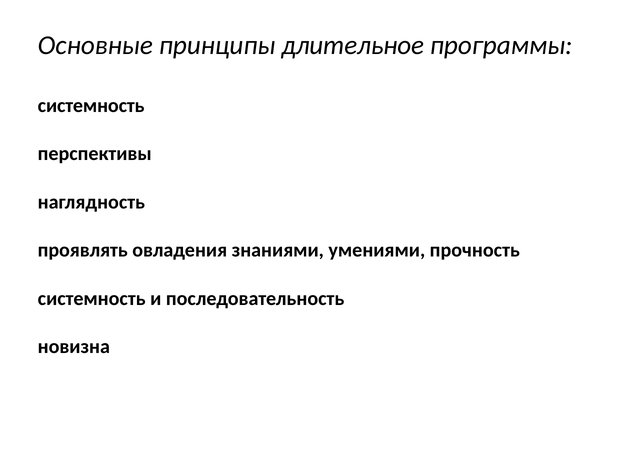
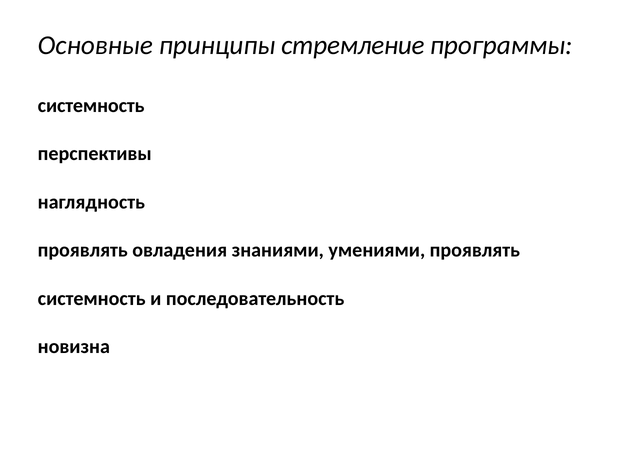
длительное: длительное -> стремление (353, 45)
умениями прочность: прочность -> проявлять (475, 250)
